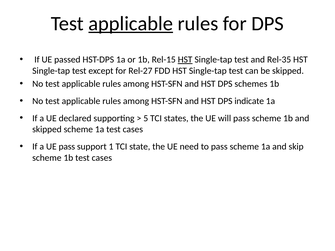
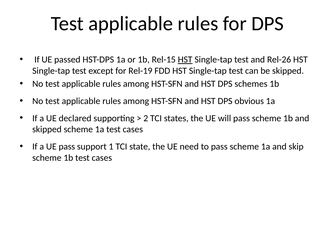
applicable underline: present -> none (131, 24)
Rel-35: Rel-35 -> Rel-26 (279, 60)
Rel-27: Rel-27 -> Rel-19 (140, 71)
indicate: indicate -> obvious (249, 101)
5: 5 -> 2 (146, 118)
